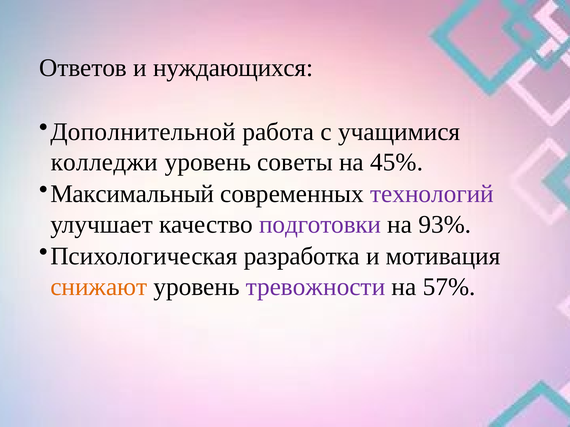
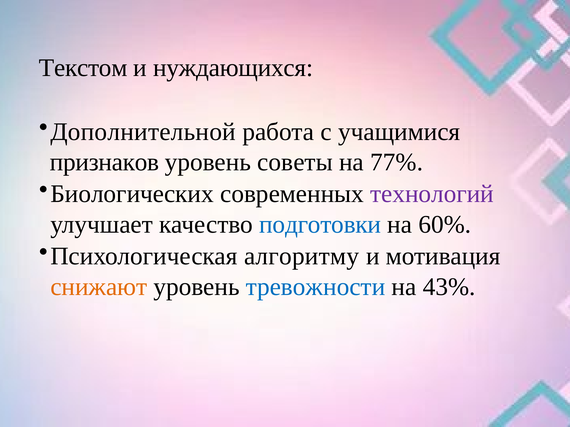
Ответов: Ответов -> Текстом (83, 68)
колледжи: колледжи -> признаков (105, 162)
45%: 45% -> 77% (397, 162)
Максимальный: Максимальный -> Биологических (132, 194)
подготовки colour: purple -> blue (320, 225)
93%: 93% -> 60% (445, 225)
разработка: разработка -> алгоритму (302, 257)
тревожности colour: purple -> blue (316, 287)
57%: 57% -> 43% (449, 287)
